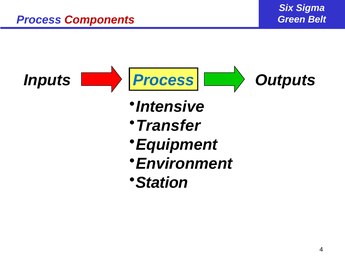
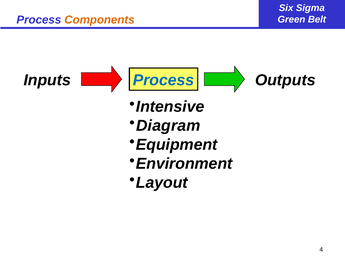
Components colour: red -> orange (99, 20)
Transfer: Transfer -> Diagram (168, 125)
Station: Station -> Layout (162, 182)
